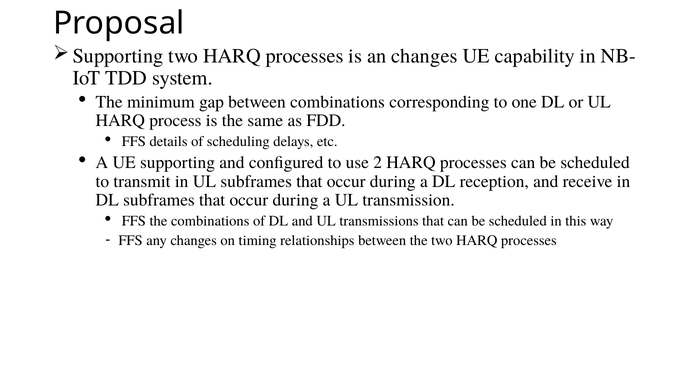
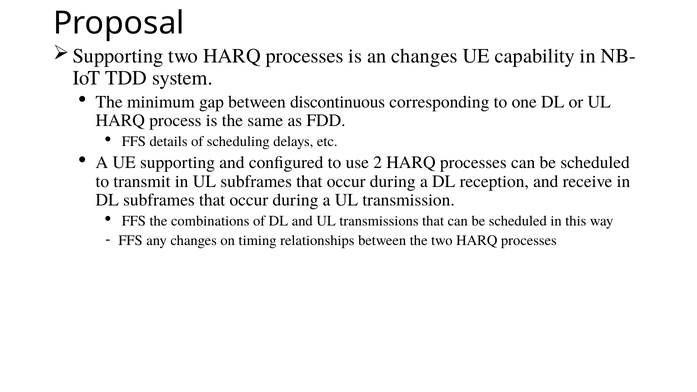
between combinations: combinations -> discontinuous (338, 102)
